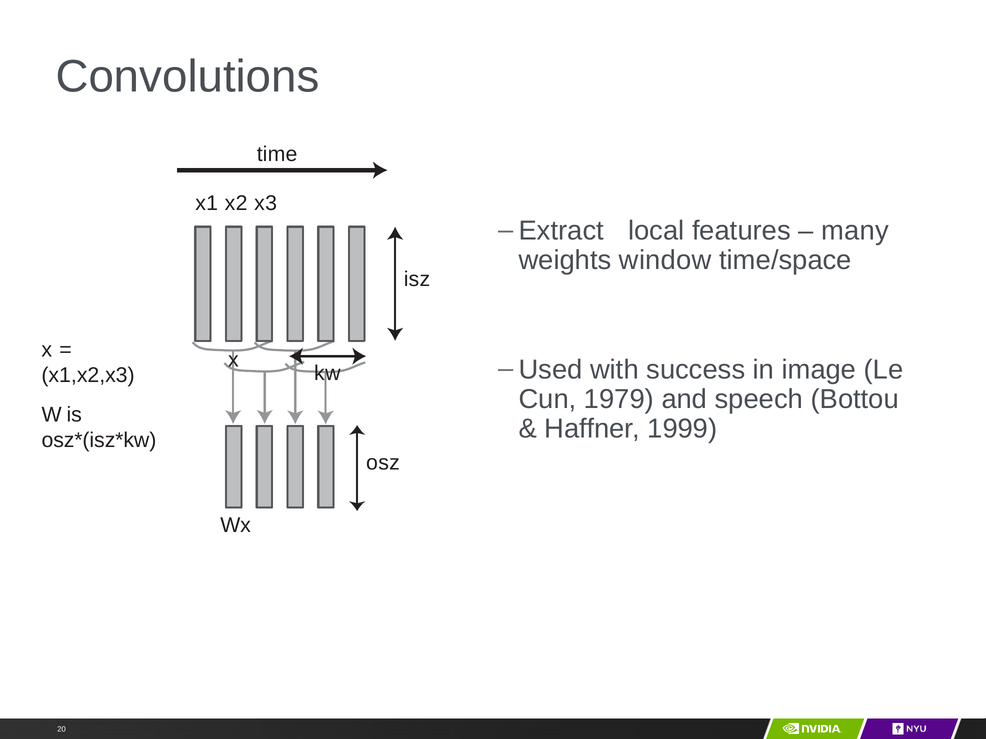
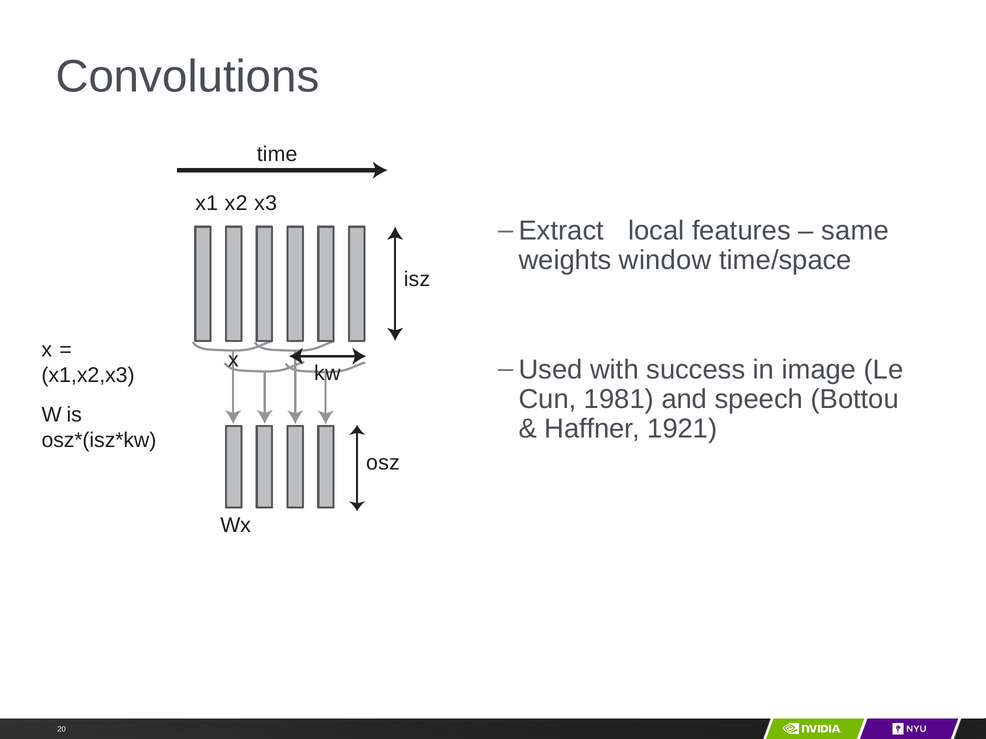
many: many -> same (855, 231)
1979: 1979 -> 1981 (619, 399)
1999: 1999 -> 1921 (682, 429)
